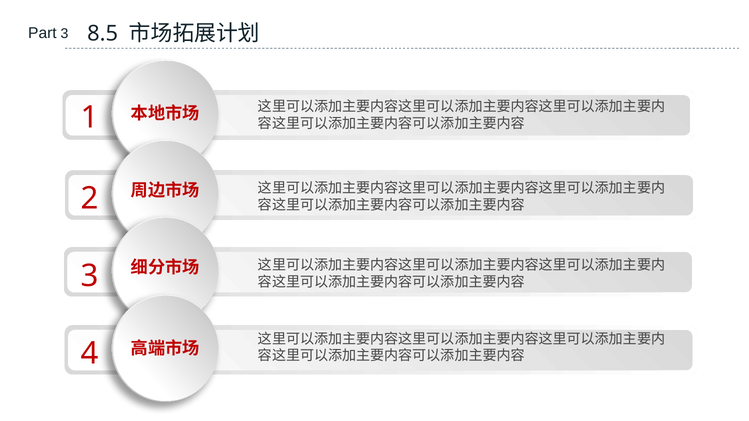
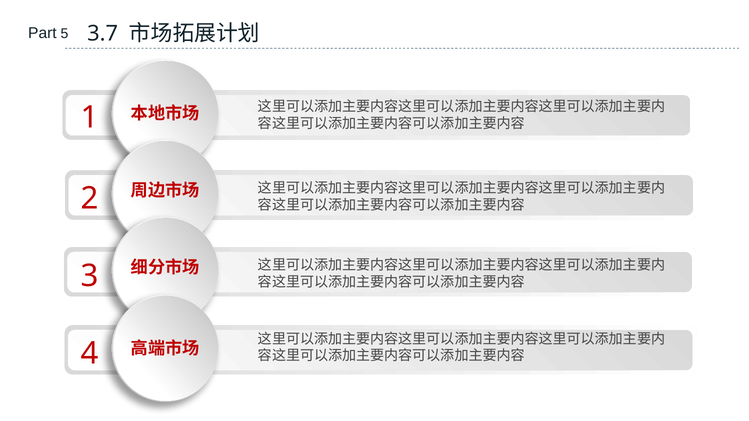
Part 3: 3 -> 5 (64, 34)
8.5: 8.5 -> 3.7 (103, 33)
